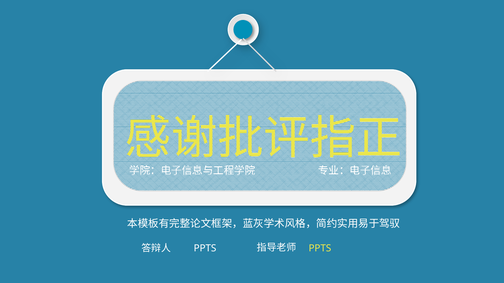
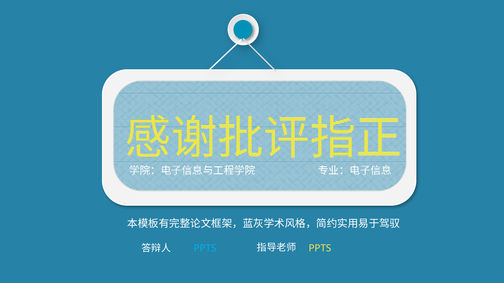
PPTS colour: white -> light blue (205, 249)
